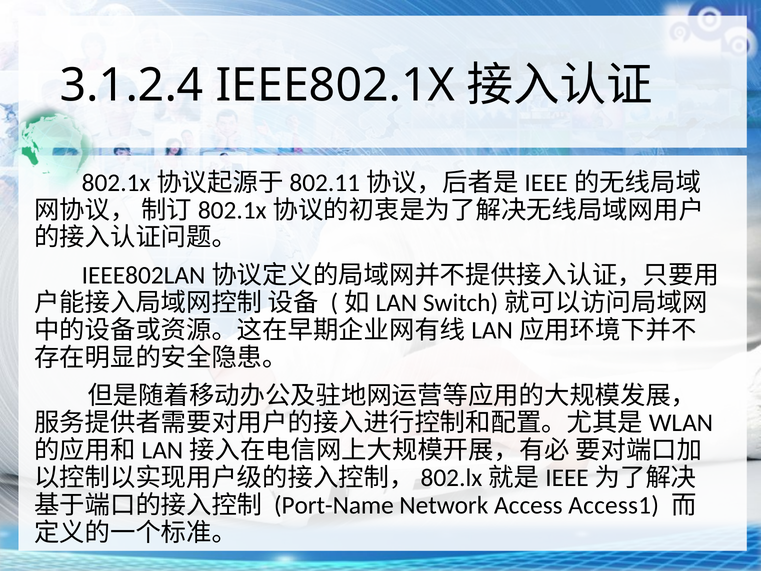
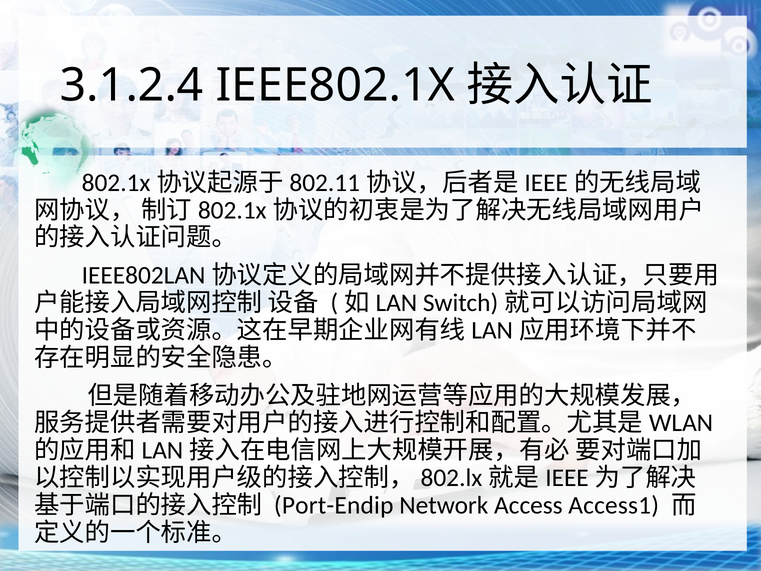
Port-Name: Port-Name -> Port-Endip (334, 505)
